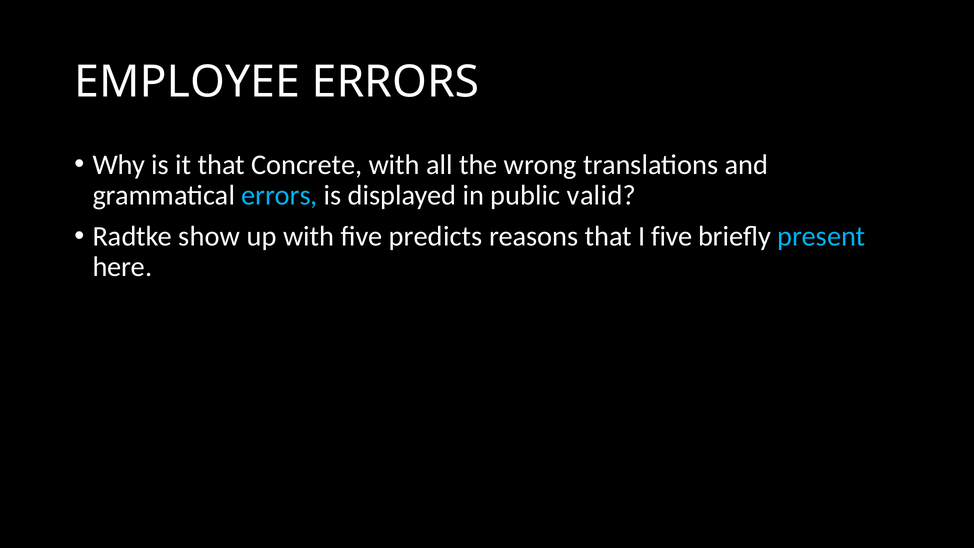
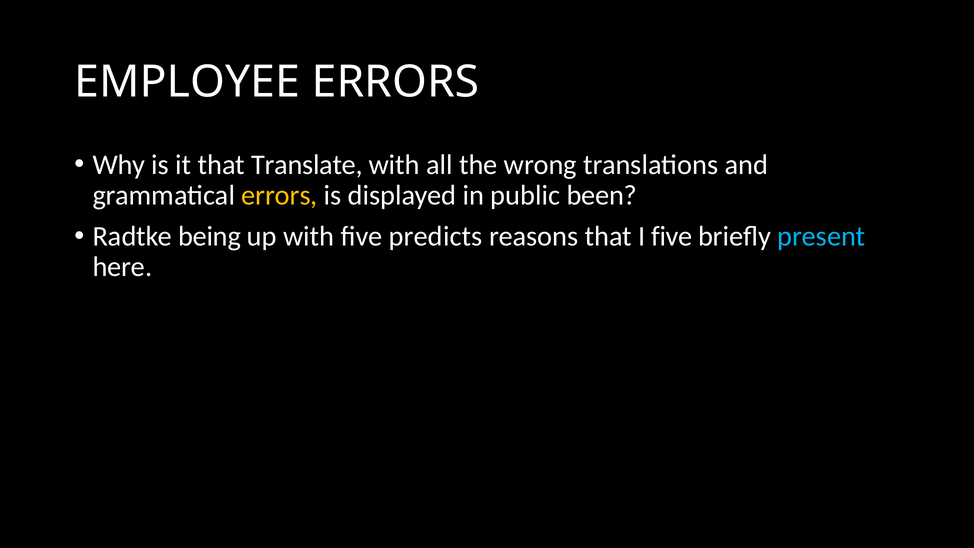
Concrete: Concrete -> Translate (307, 165)
errors colour: light blue -> yellow (279, 195)
valid: valid -> been (602, 195)
show: show -> being (210, 236)
